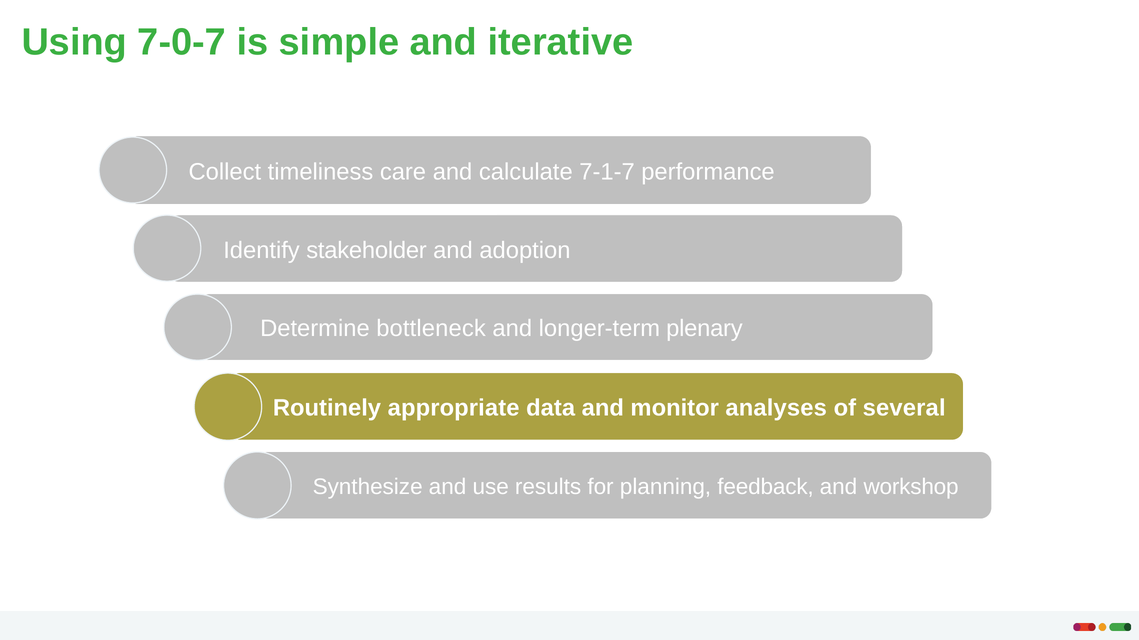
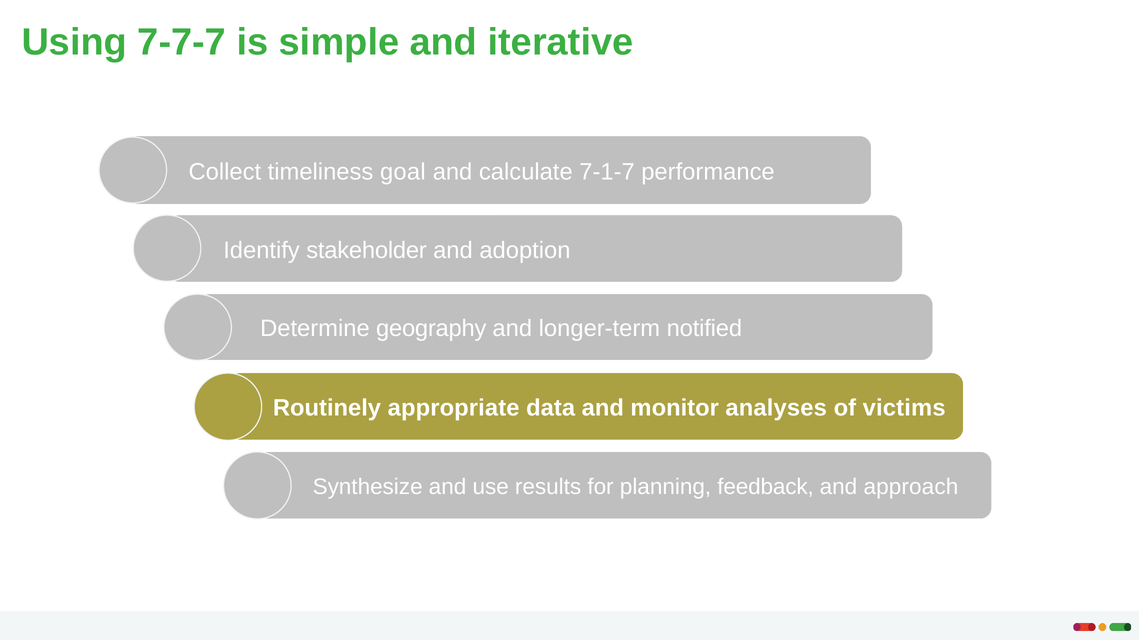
7-0-7: 7-0-7 -> 7-7-7 (182, 42)
care: care -> goal (403, 172)
bottleneck: bottleneck -> geography (431, 329)
plenary: plenary -> notified (704, 329)
several: several -> victims (904, 408)
workshop: workshop -> approach (911, 487)
